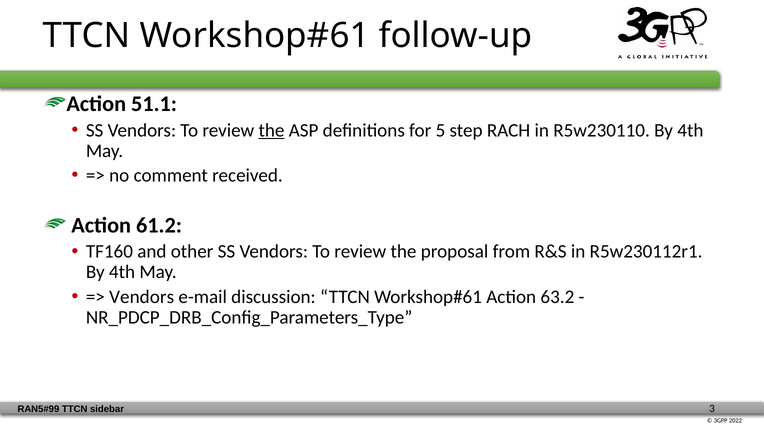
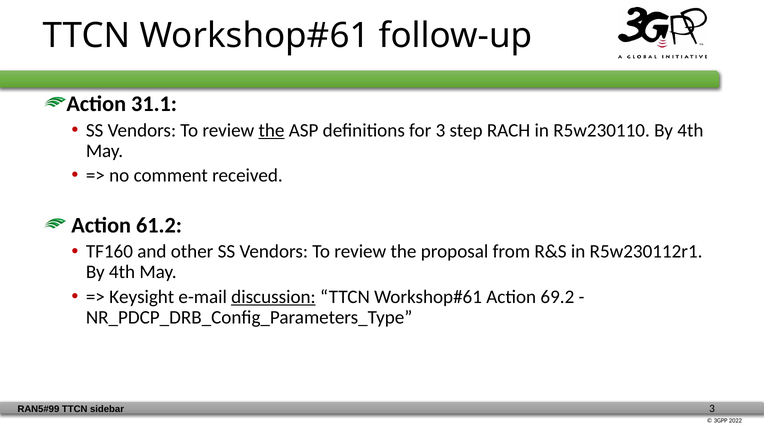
51.1: 51.1 -> 31.1 (154, 104)
for 5: 5 -> 3 (440, 130)
Vendors: Vendors -> Keysight (142, 297)
discussion underline: none -> present (273, 297)
63.2: 63.2 -> 69.2 (557, 297)
